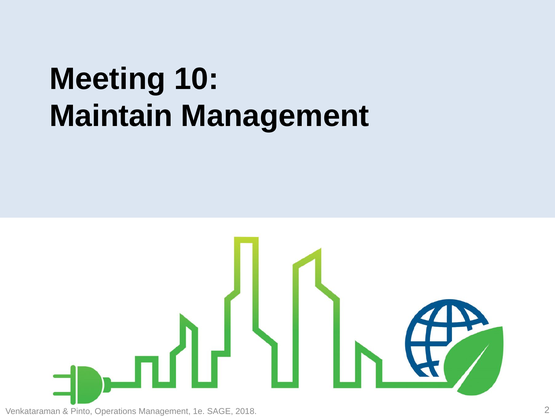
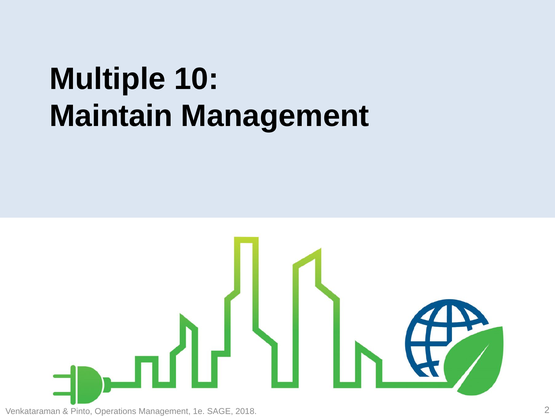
Meeting: Meeting -> Multiple (108, 79)
